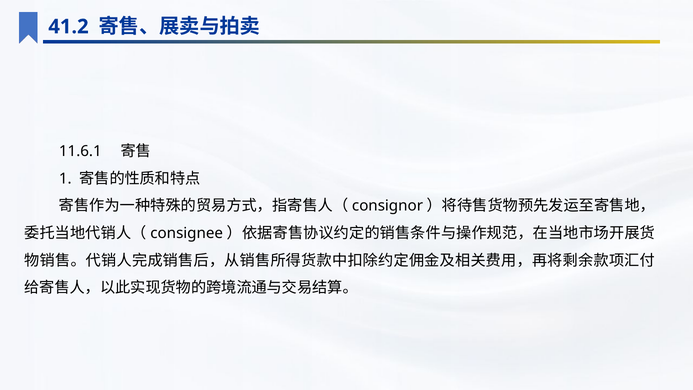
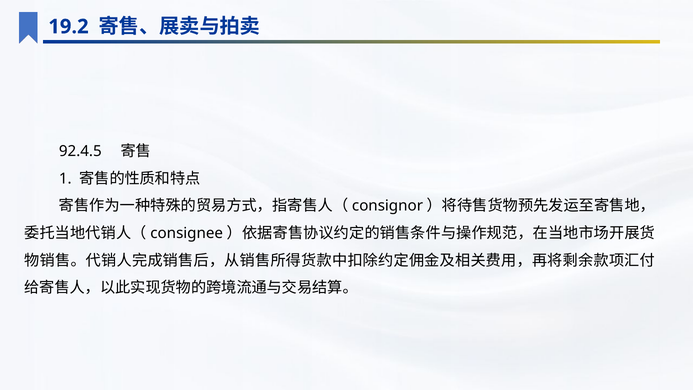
41.2: 41.2 -> 19.2 (68, 27)
11.6.1: 11.6.1 -> 92.4.5 (80, 151)
